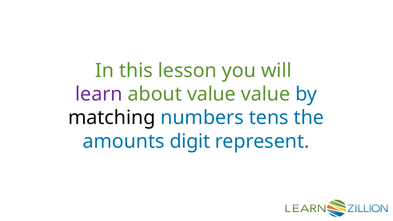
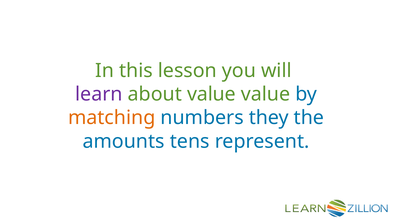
matching colour: black -> orange (112, 118)
tens: tens -> they (269, 118)
digit: digit -> tens (190, 141)
